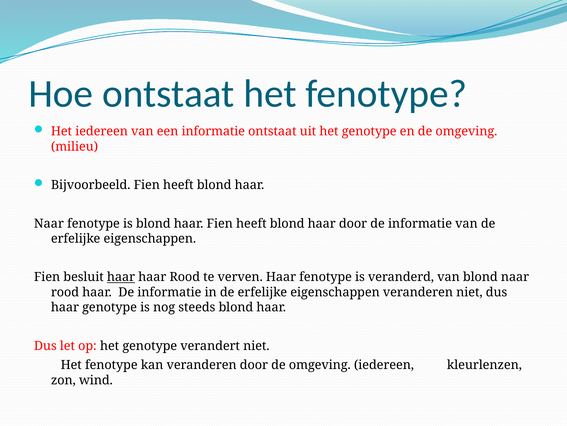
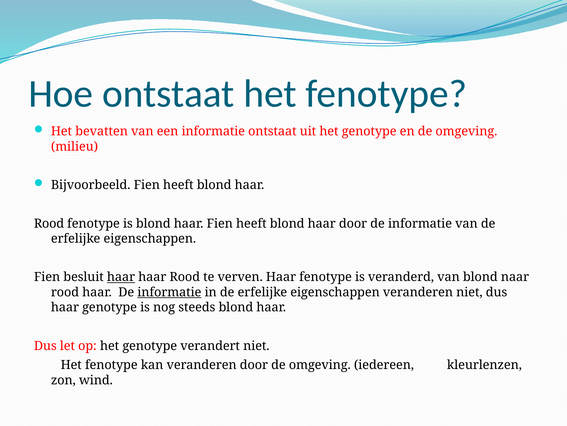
Het iedereen: iedereen -> bevatten (102, 131)
Naar: Naar -> Rood (49, 223)
informatie underline: none -> present (169, 292)
